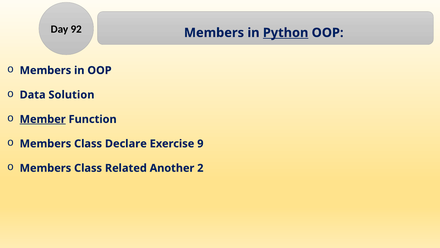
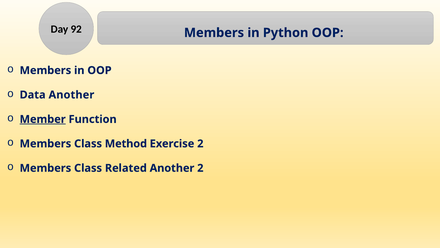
Python underline: present -> none (286, 33)
Data Solution: Solution -> Another (71, 95)
Declare: Declare -> Method (126, 143)
Exercise 9: 9 -> 2 (200, 143)
